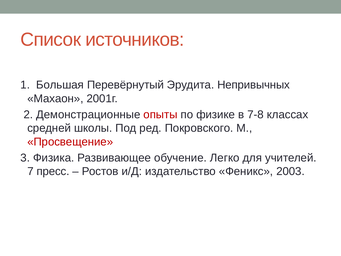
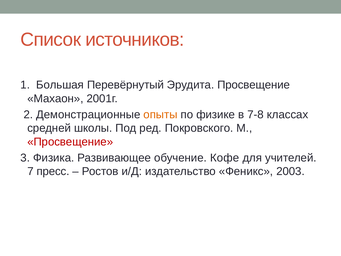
Эрудита Непривычных: Непривычных -> Просвещение (254, 85)
опыты colour: red -> orange (160, 114)
Легко: Легко -> Кофе (225, 158)
